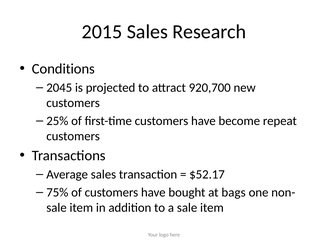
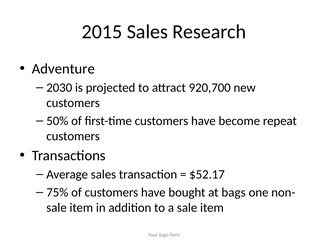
Conditions: Conditions -> Adventure (63, 69)
2045: 2045 -> 2030 (59, 88)
25%: 25% -> 50% (57, 121)
